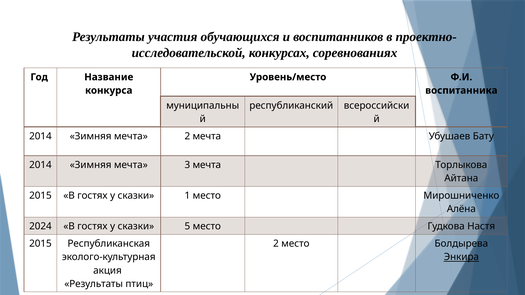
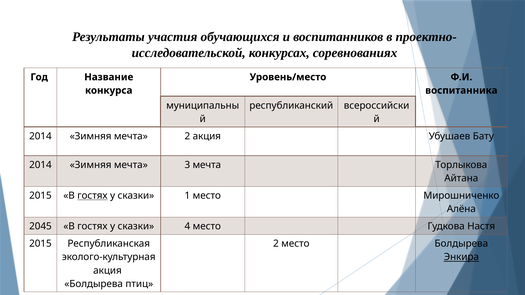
2 мечта: мечта -> акция (207, 136)
гостях underline: none -> present (92, 196)
2024: 2024 -> 2045 (40, 227)
5: 5 -> 4 (187, 227)
Результаты: Результаты -> Болдырева (94, 284)
